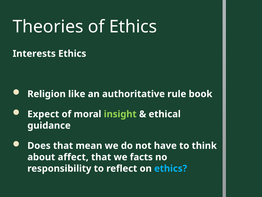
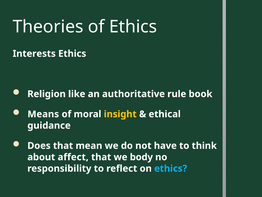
Expect: Expect -> Means (43, 114)
insight colour: light green -> yellow (120, 114)
facts: facts -> body (141, 157)
